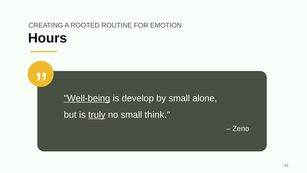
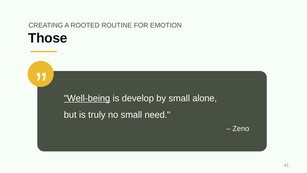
Hours: Hours -> Those (48, 38)
truly underline: present -> none (97, 115)
think: think -> need (157, 115)
